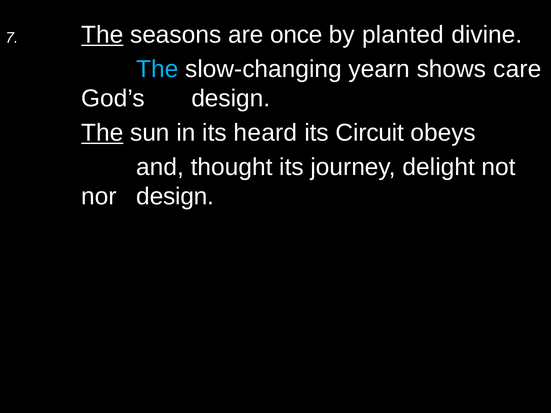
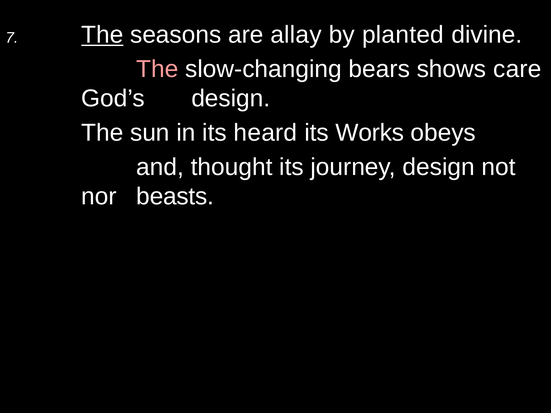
once: once -> allay (296, 35)
The colour: light blue -> pink (157, 69)
yearn: yearn -> bears (379, 69)
The underline: present -> none (102, 133)
Circuit: Circuit -> Works (370, 133)
journey delight: delight -> design (439, 167)
nor design: design -> beasts (175, 197)
